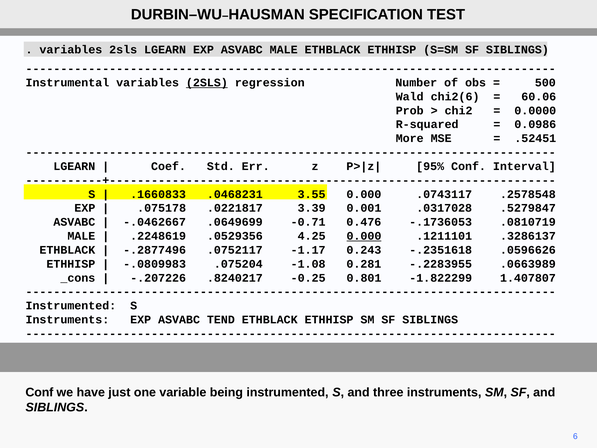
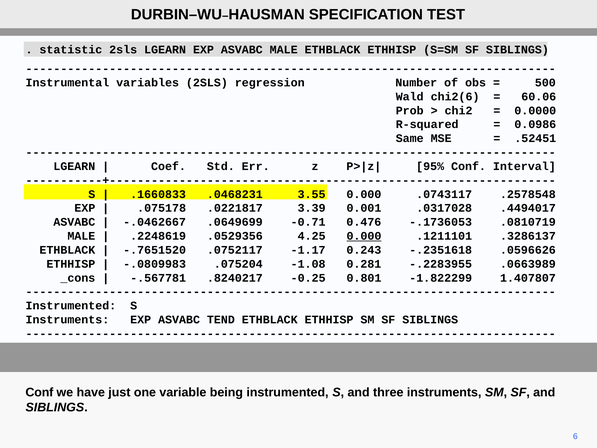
variables: variables -> statistic (71, 50)
2SLS underline: present -> none (207, 83)
More: More -> Same (410, 138)
.5279847: .5279847 -> .4494017 (528, 208)
-.2877496: -.2877496 -> -.7651520 (155, 250)
-.207226: -.207226 -> -.567781 (158, 278)
